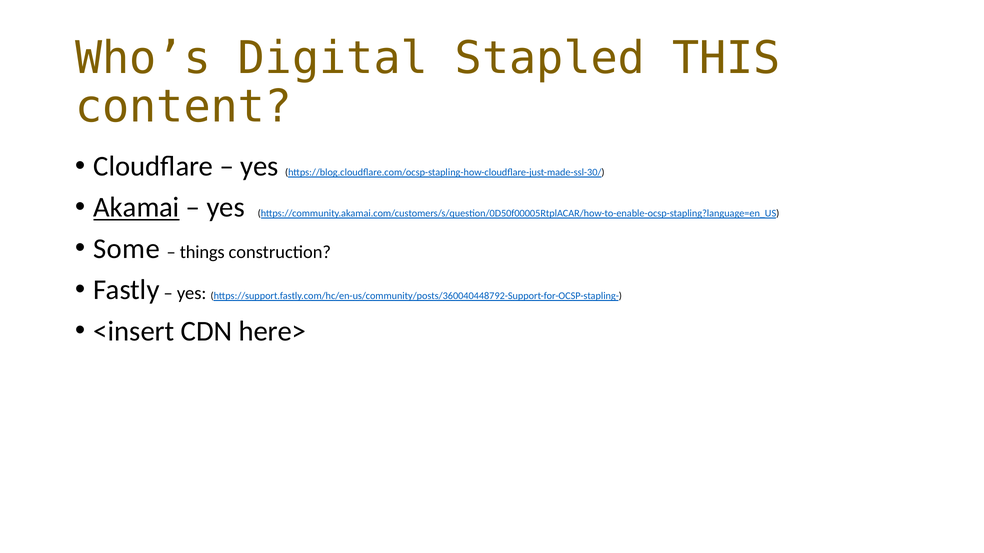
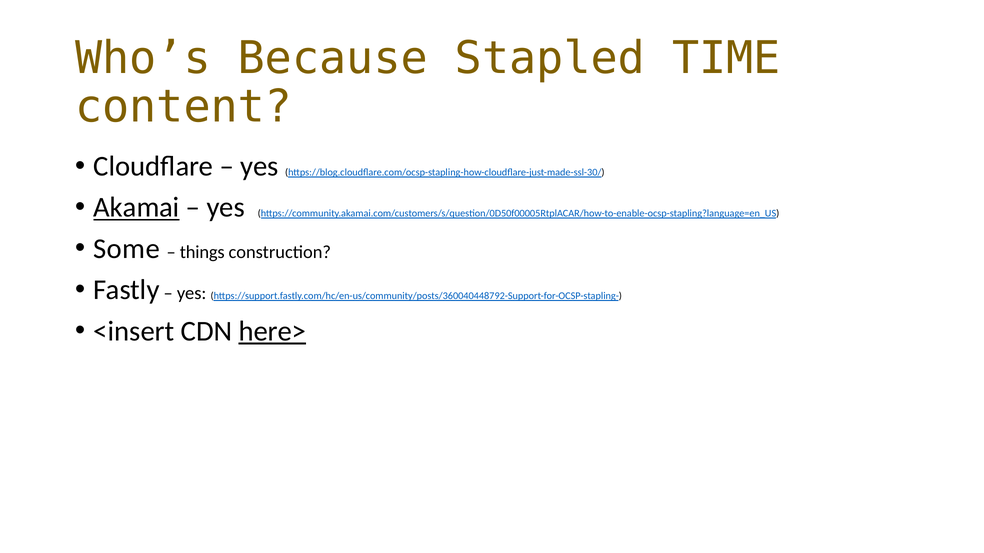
Digital: Digital -> Because (333, 58)
THIS: THIS -> TIME (726, 58)
here> underline: none -> present (272, 331)
